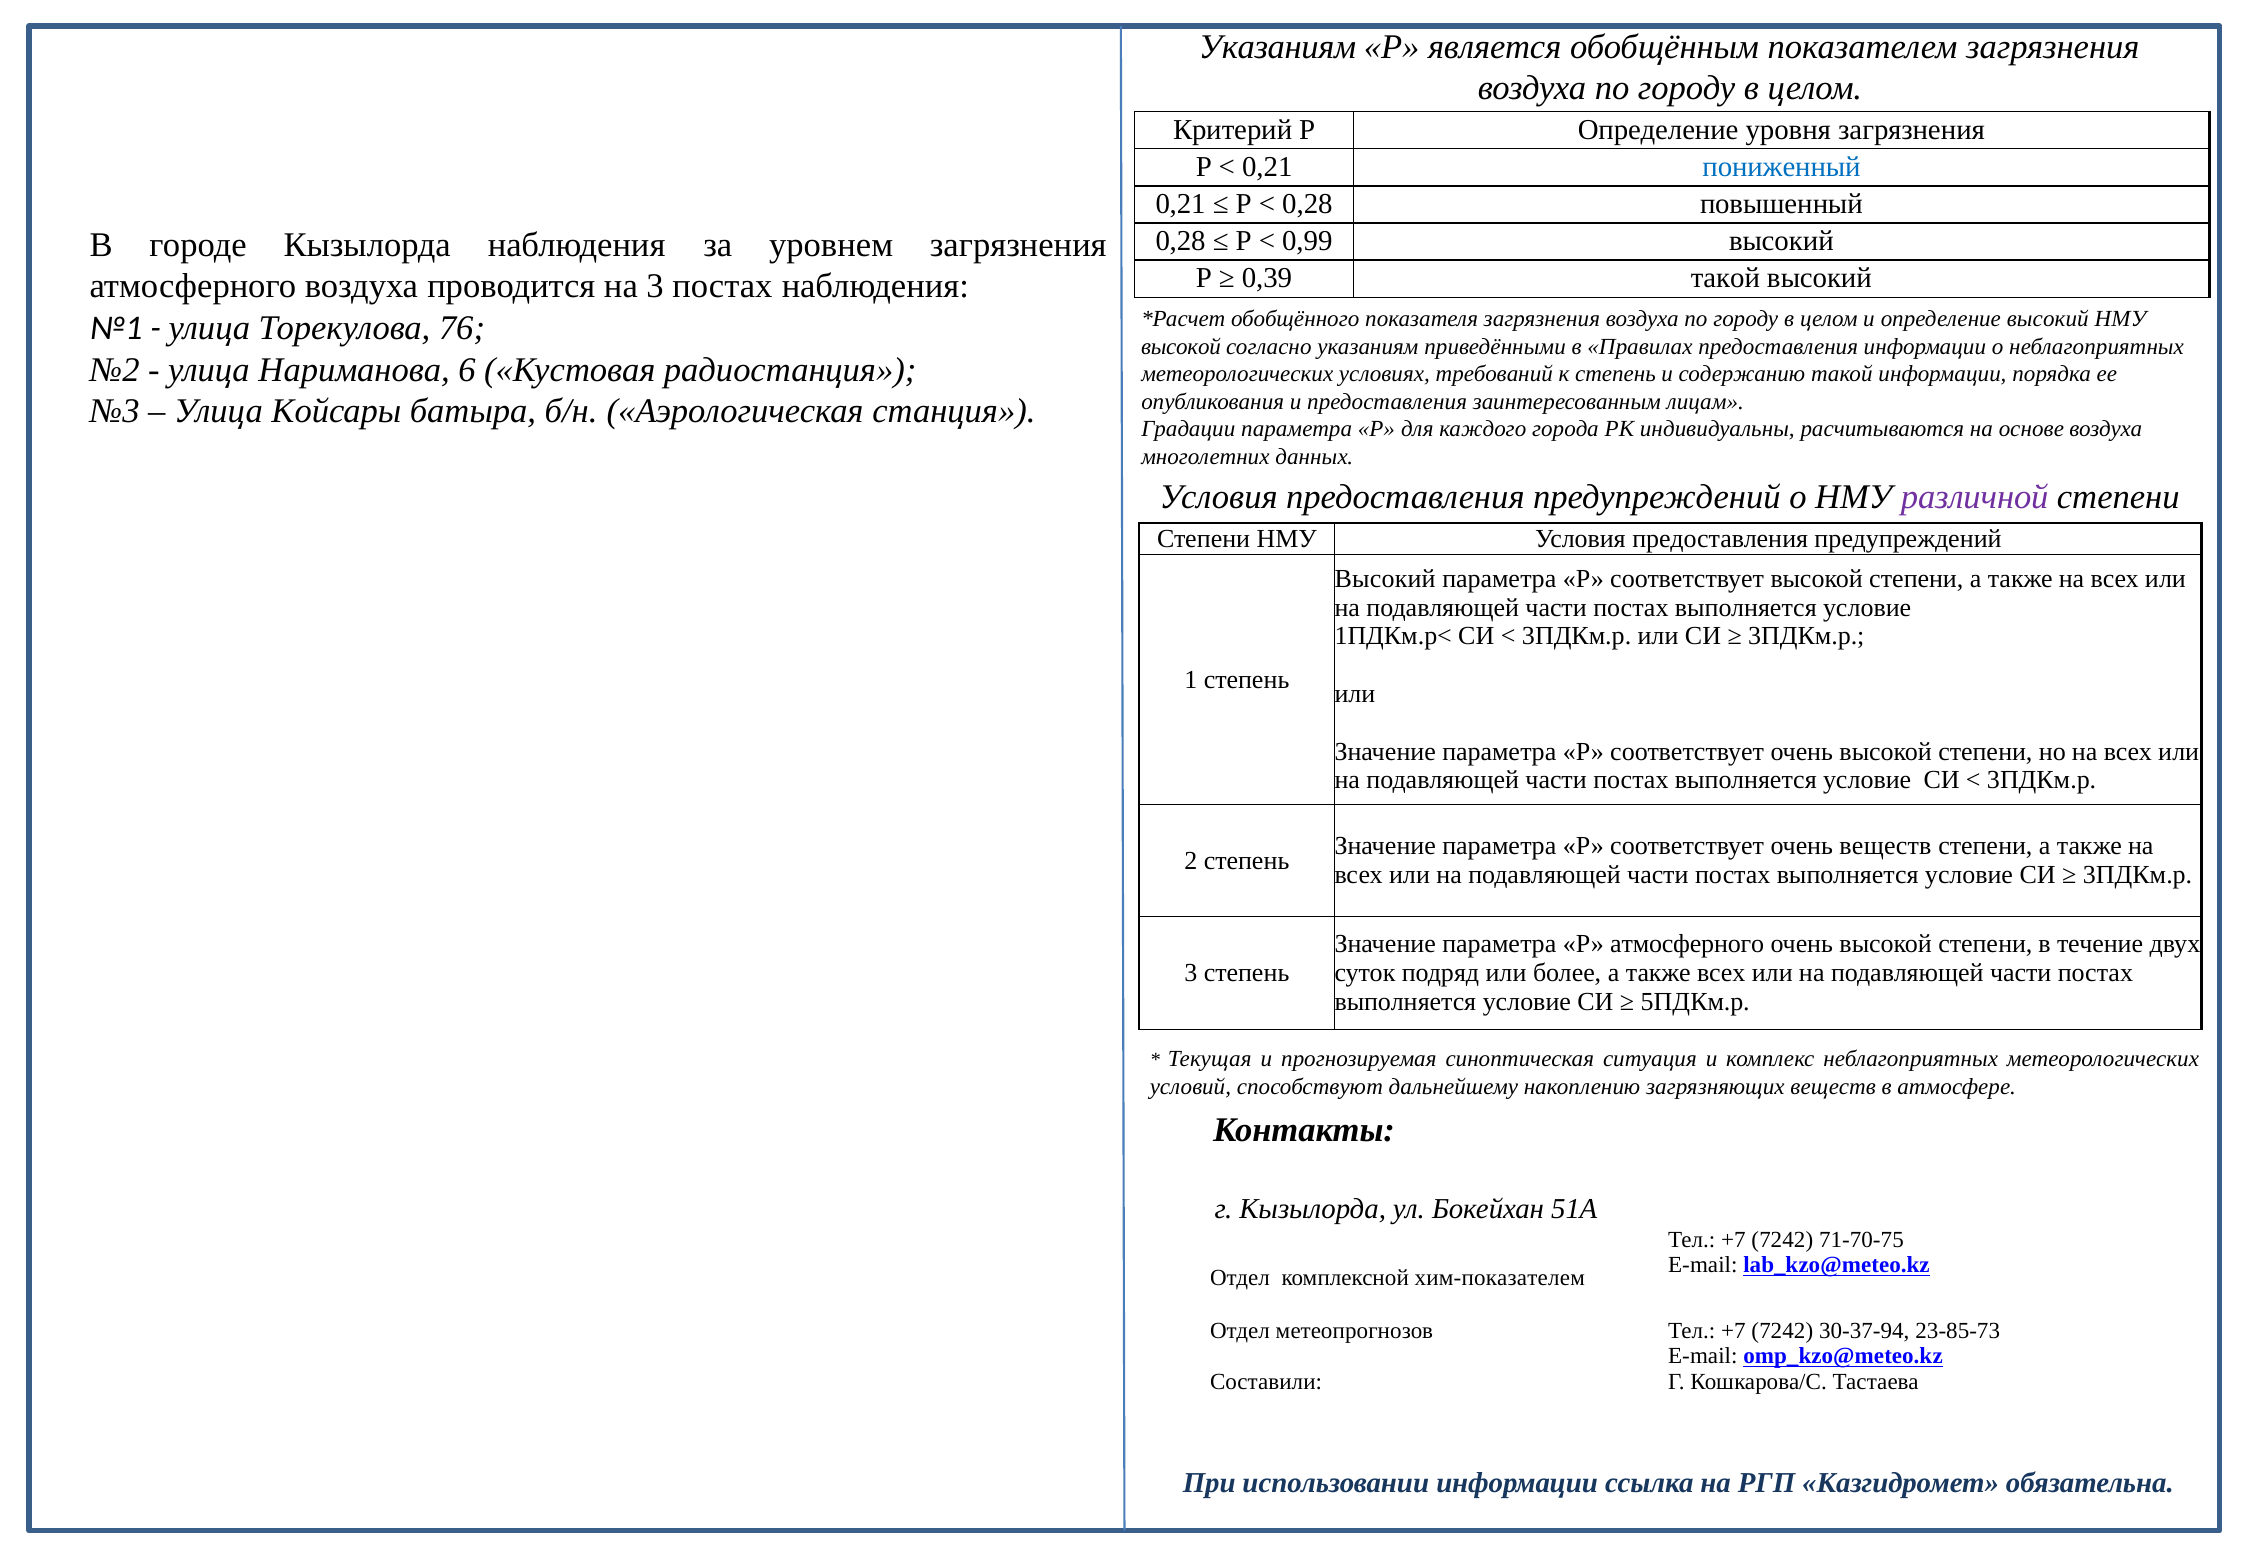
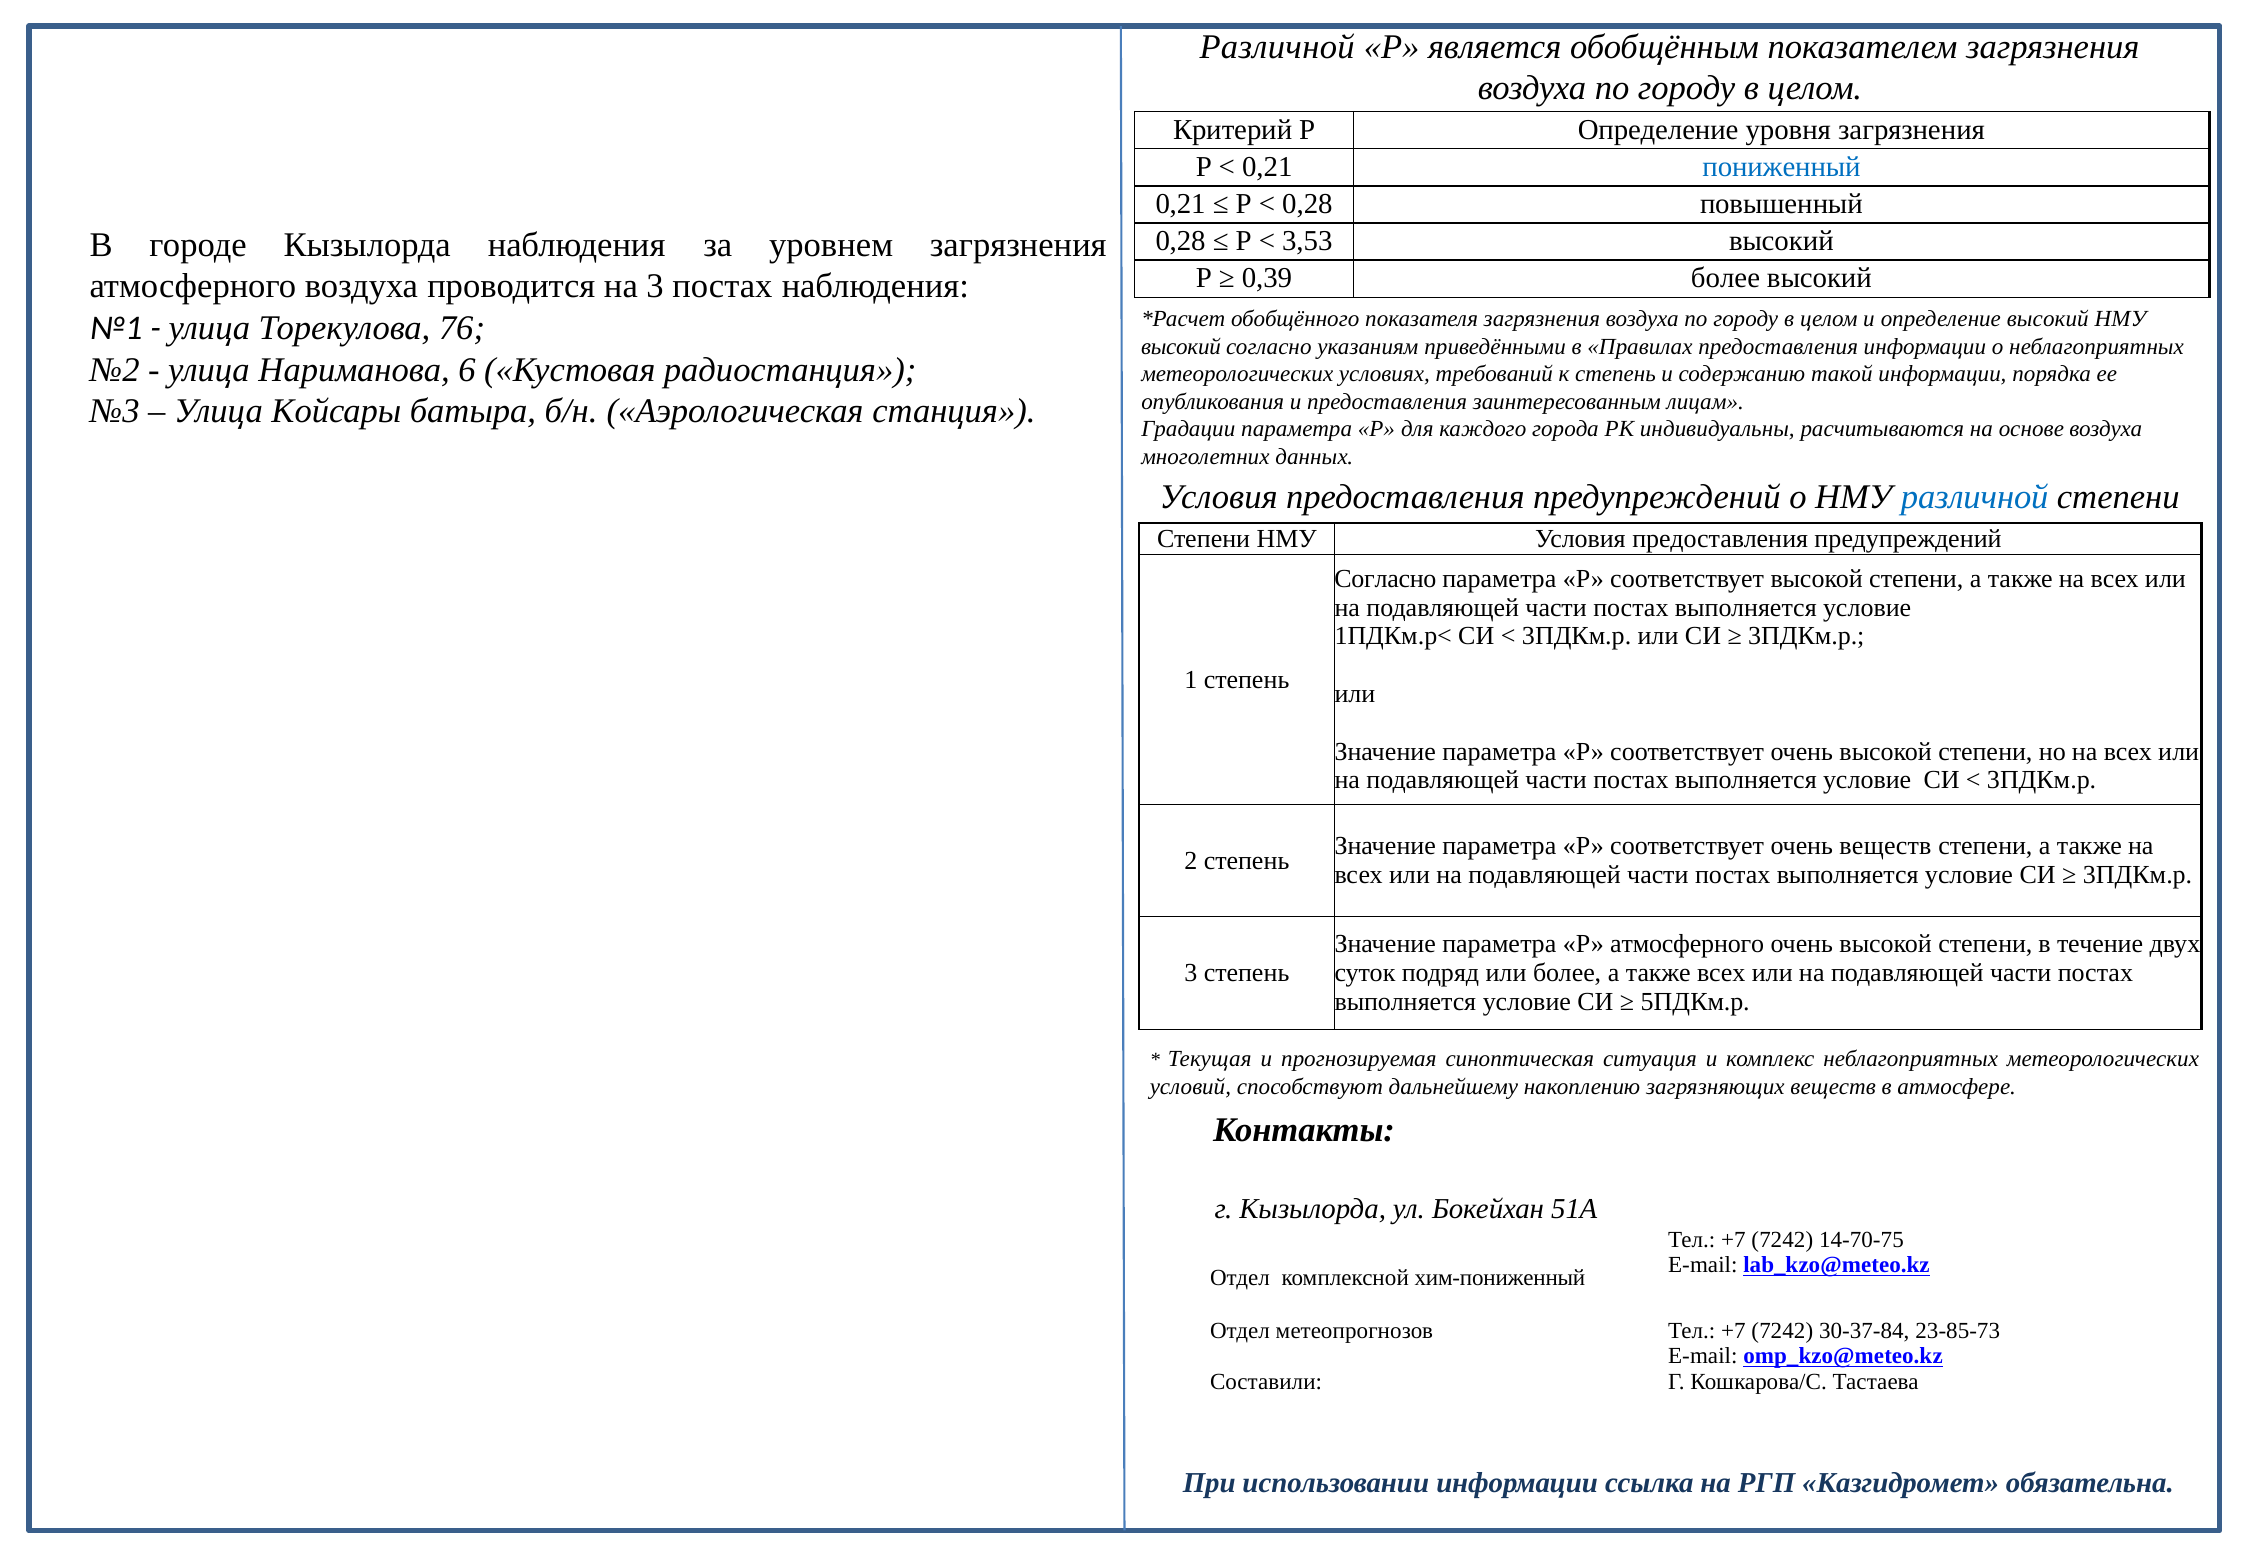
Указаниям: Указаниям -> Различной (1277, 47)
0,99: 0,99 -> 3,53 (1307, 241)
0,39 такой: такой -> более (1725, 278)
высокой: высокой -> высокий (1181, 346)
различной colour: purple -> blue (1975, 497)
Высокий: Высокий -> Согласно (1385, 579)
71-70-75: 71-70-75 -> 14-70-75 (1861, 1240)
хим-показателем: хим-показателем -> хим-пониженный (1500, 1278)
30-37-94: 30-37-94 -> 30-37-84 (1864, 1330)
